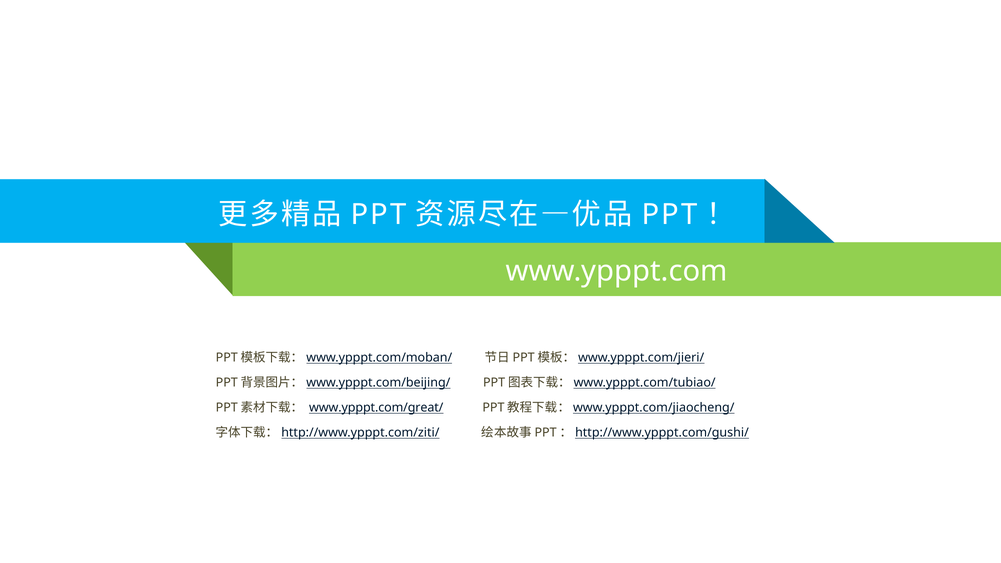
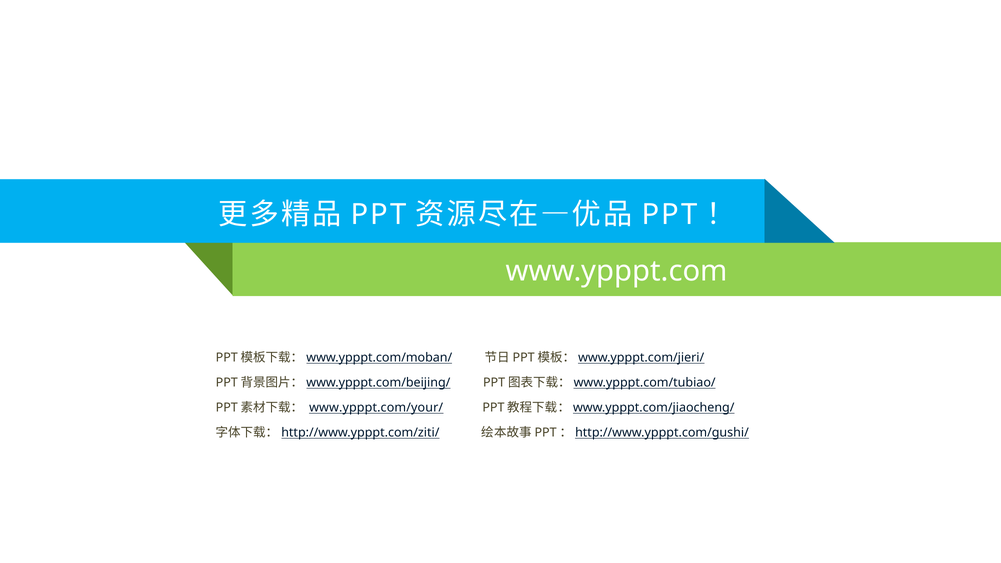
www.ypppt.com/great/: www.ypppt.com/great/ -> www.ypppt.com/your/ (376, 408)
